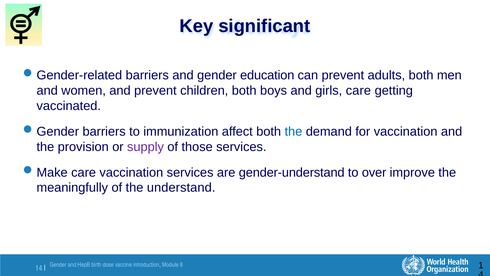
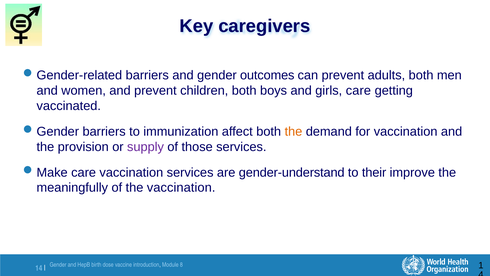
significant: significant -> caregivers (264, 26)
education: education -> outcomes (267, 75)
the colour: blue -> orange (293, 131)
over: over -> their (374, 172)
the understand: understand -> vaccination (181, 188)
